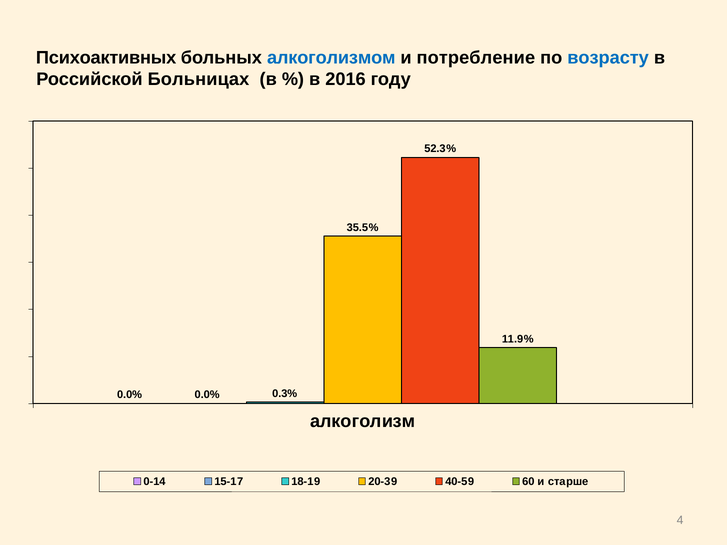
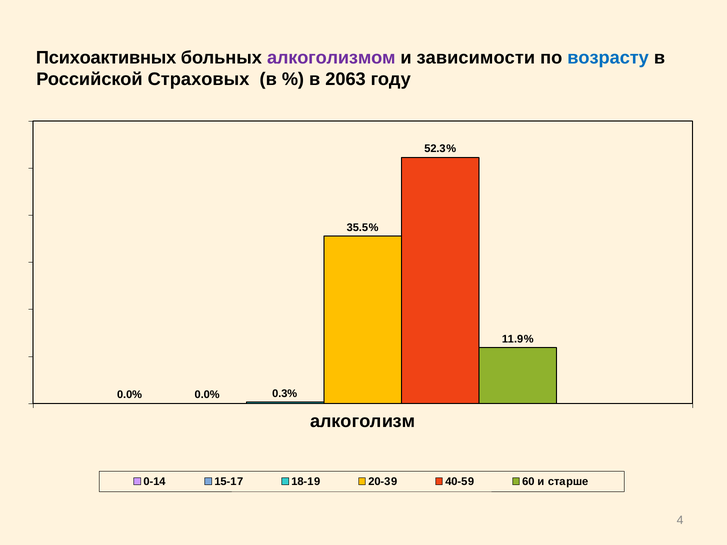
алкоголизмом colour: blue -> purple (331, 58)
потребление: потребление -> зависимости (476, 58)
Больницах: Больницах -> Страховых (199, 79)
2016: 2016 -> 2063 (346, 79)
